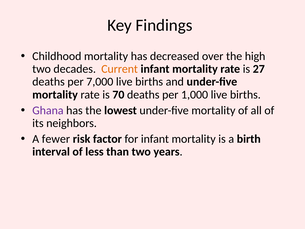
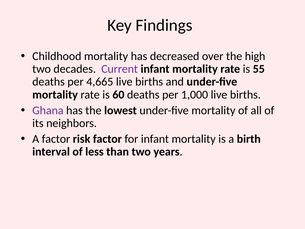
Current colour: orange -> purple (120, 69)
27: 27 -> 55 (259, 69)
7,000: 7,000 -> 4,665 (100, 82)
70: 70 -> 60 (118, 95)
A fewer: fewer -> factor (56, 139)
